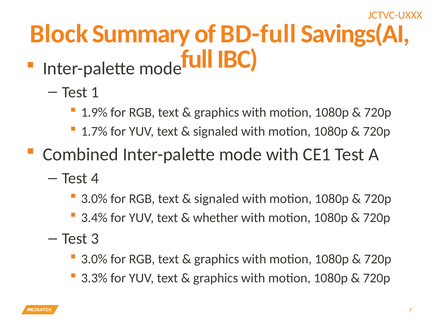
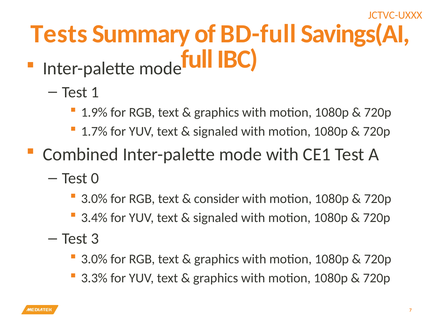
Block: Block -> Tests (59, 34)
4: 4 -> 0 (95, 178)
signaled: signaled -> consider (217, 198)
whether: whether -> signaled (216, 217)
